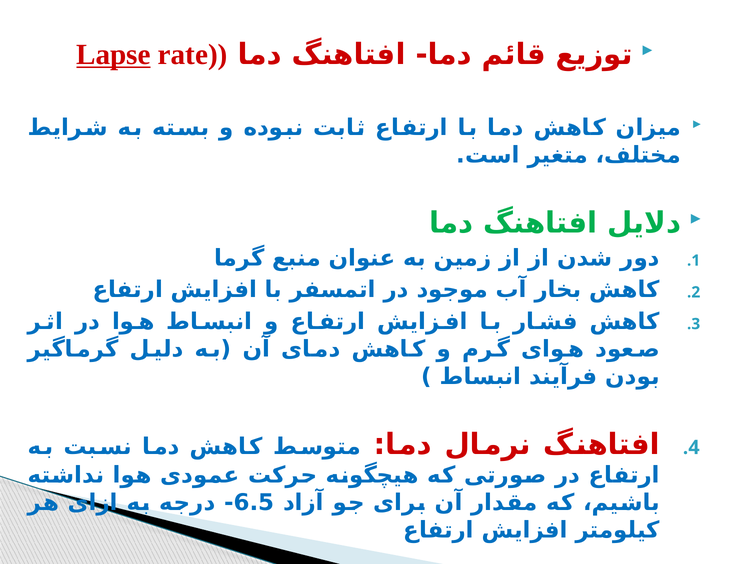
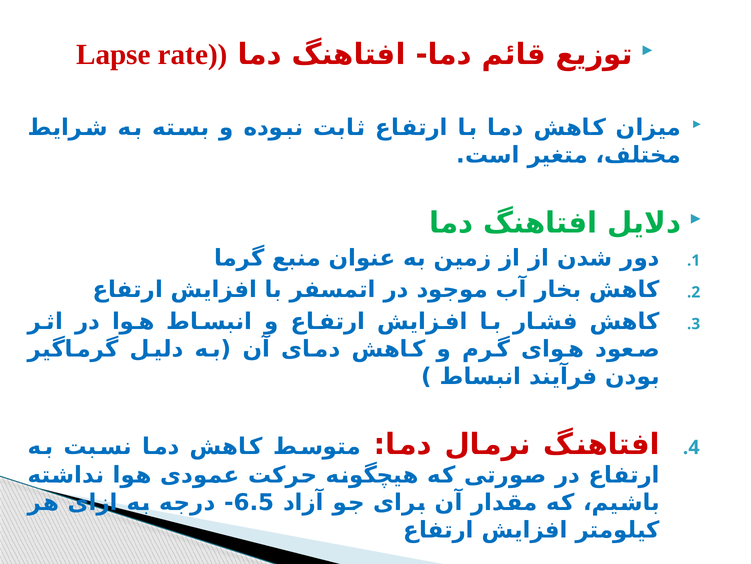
Lapse underline: present -> none (114, 55)
